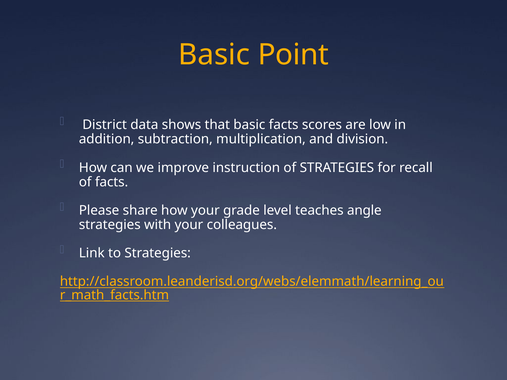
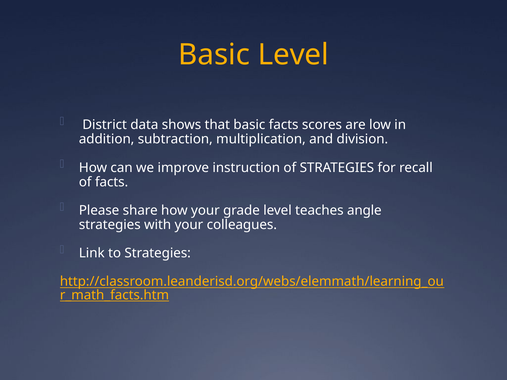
Basic Point: Point -> Level (293, 55)
